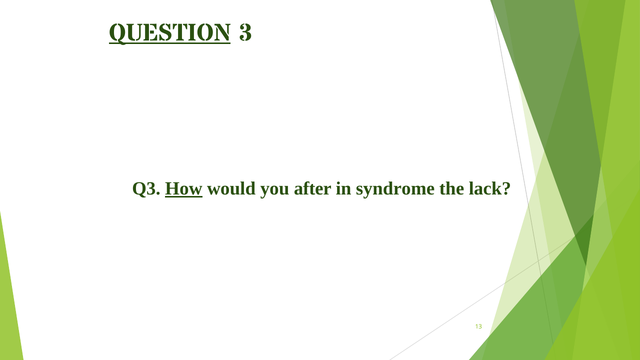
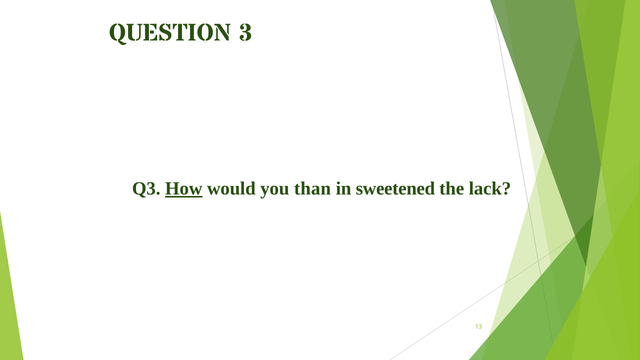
QUESTION underline: present -> none (170, 33)
after: after -> than (312, 189)
syndrome: syndrome -> sweetened (395, 189)
